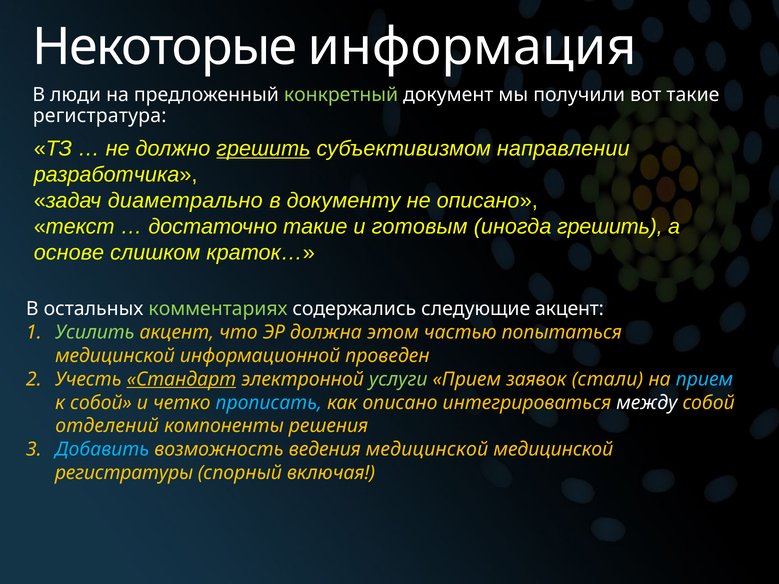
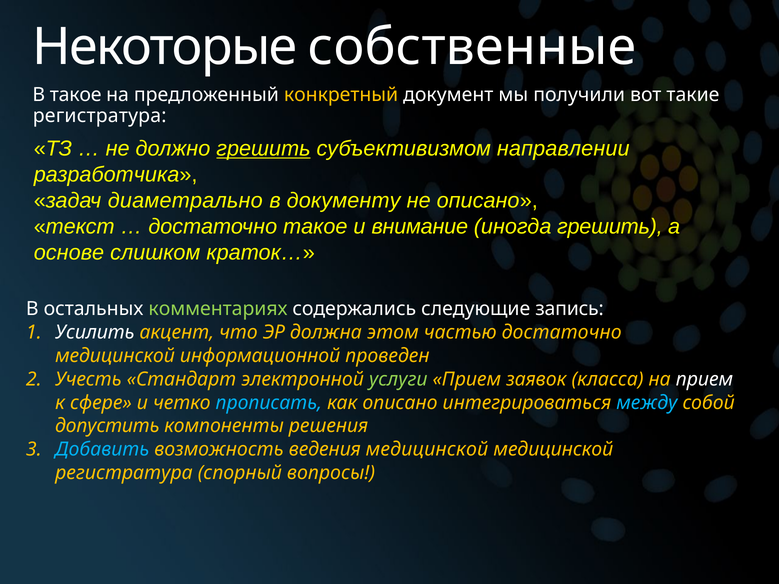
информация: информация -> собственные (472, 47)
В люди: люди -> такое (76, 95)
конкретный colour: light green -> yellow (341, 95)
достаточно такие: такие -> такое (315, 227)
готовым: готовым -> внимание (420, 227)
следующие акцент: акцент -> запись (570, 309)
Усилить colour: light green -> white (95, 333)
частью попытаться: попытаться -> достаточно (562, 333)
Стандарт underline: present -> none (181, 379)
стали: стали -> класса (608, 379)
прием colour: light blue -> white (704, 379)
к собой: собой -> сфере (101, 403)
между colour: white -> light blue (647, 403)
отделений: отделений -> допустить (107, 426)
регистратуры: регистратуры -> регистратура (124, 473)
включая: включая -> вопросы (331, 473)
